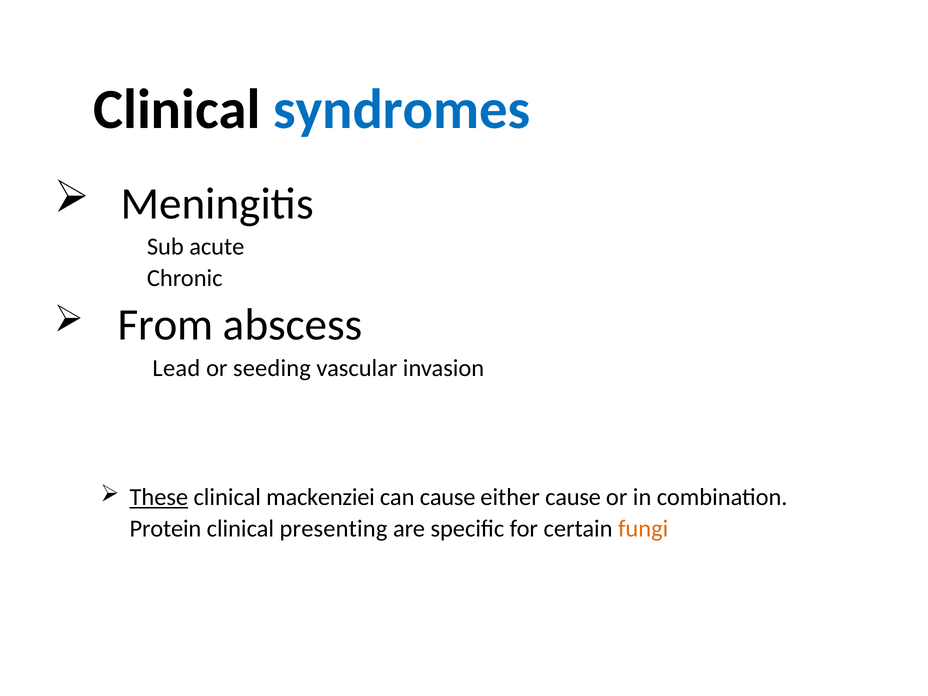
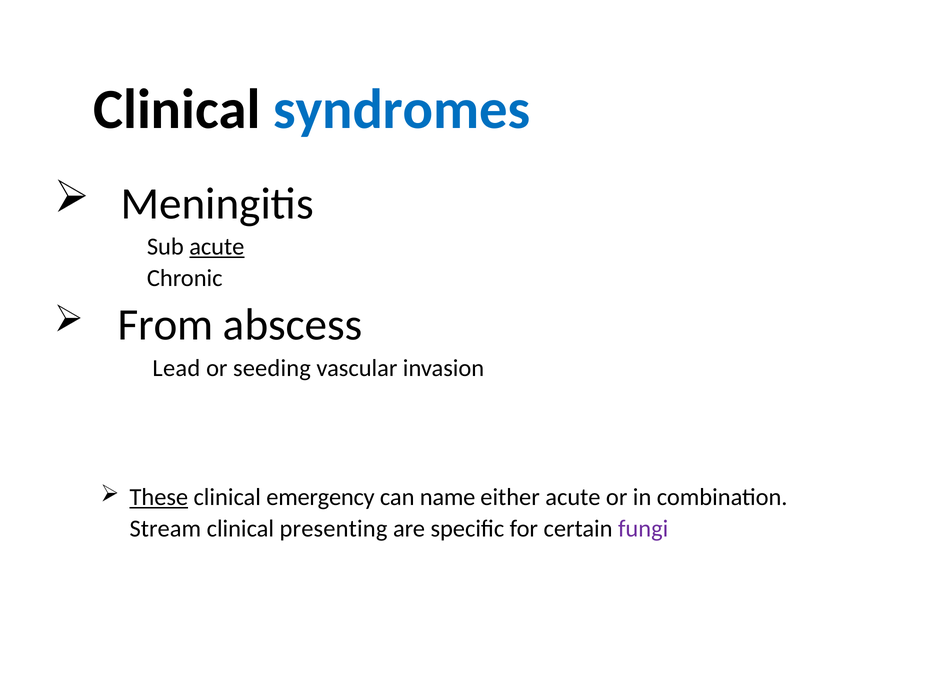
acute underline: none -> present (217, 247)
mackenziei: mackenziei -> emergency (321, 497)
can cause: cause -> name (448, 497)
either cause: cause -> acute (573, 497)
Protein: Protein -> Stream (165, 529)
fungi colour: orange -> purple (643, 529)
